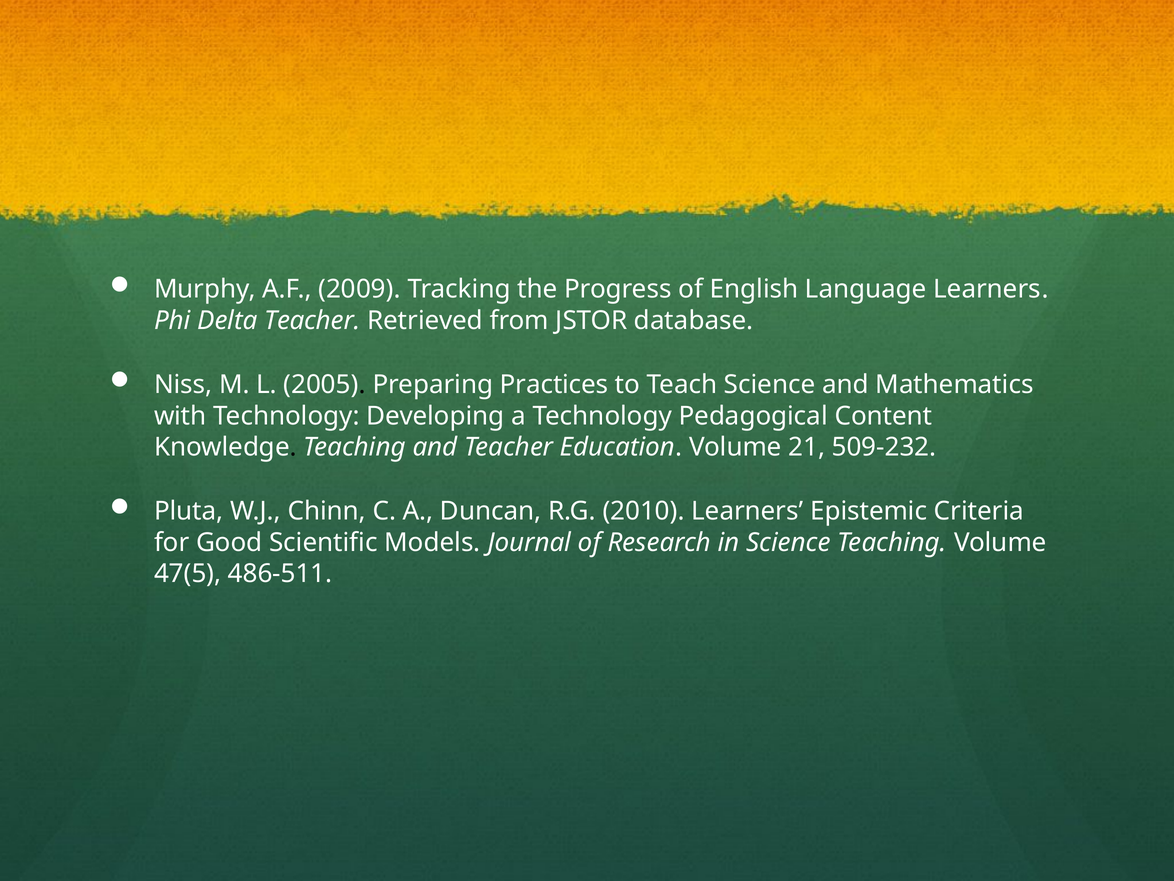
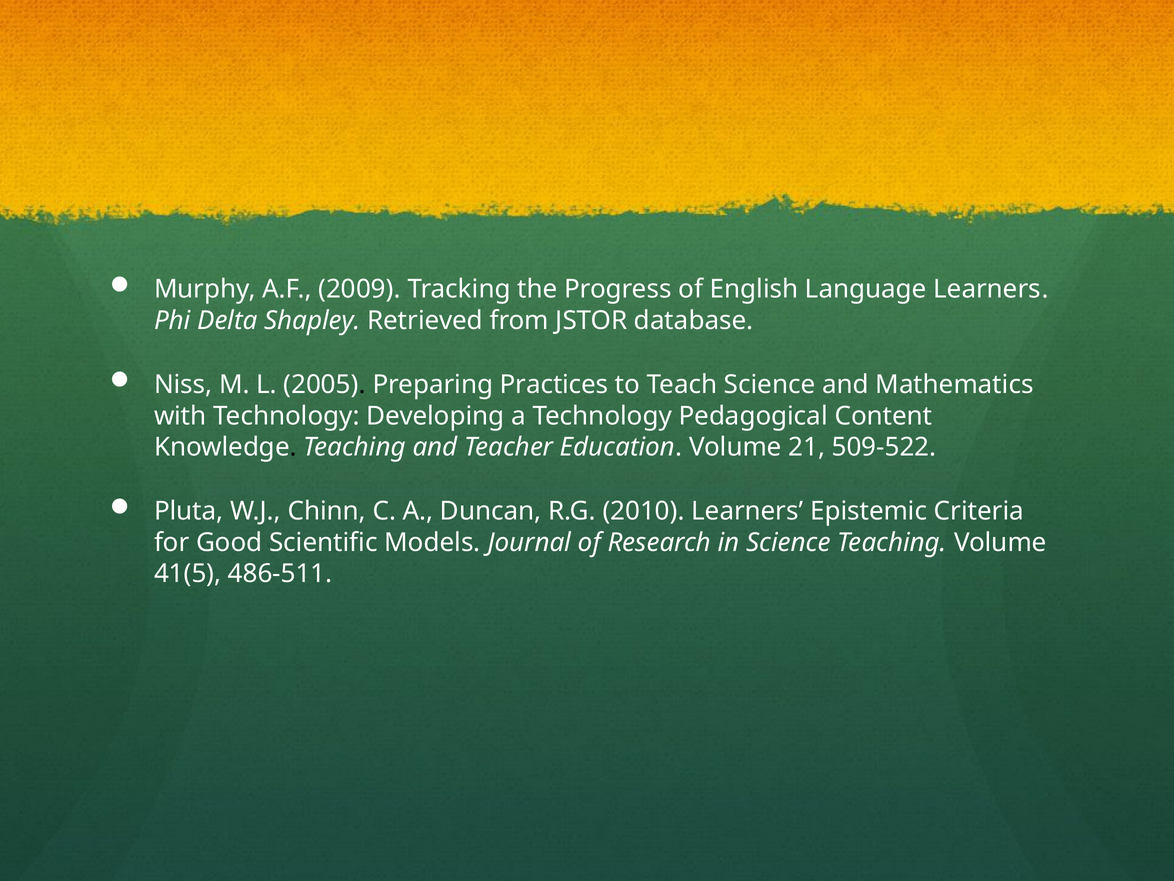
Delta Teacher: Teacher -> Shapley (312, 320)
509-232: 509-232 -> 509-522 (884, 447)
47(5: 47(5 -> 41(5 (188, 573)
